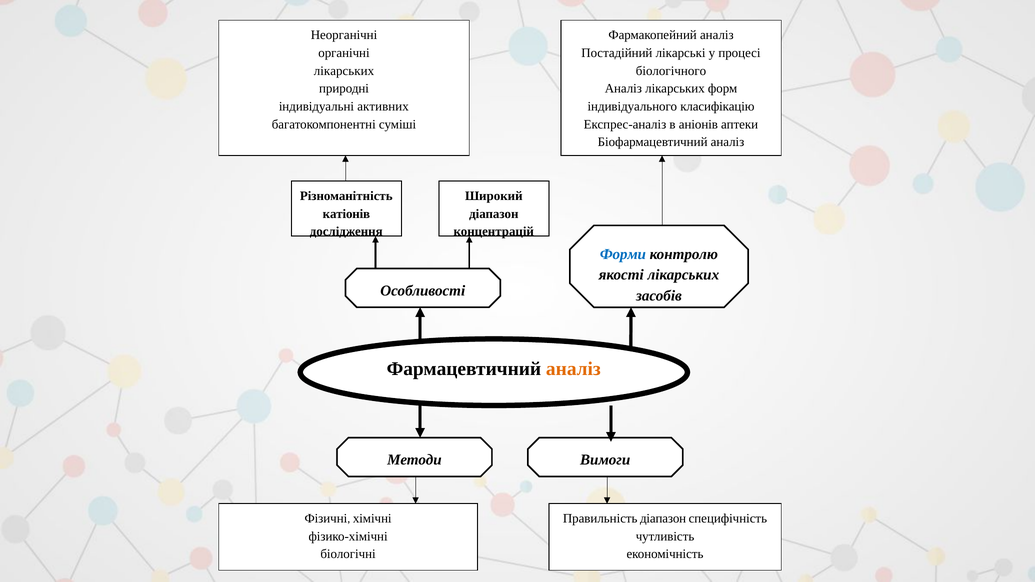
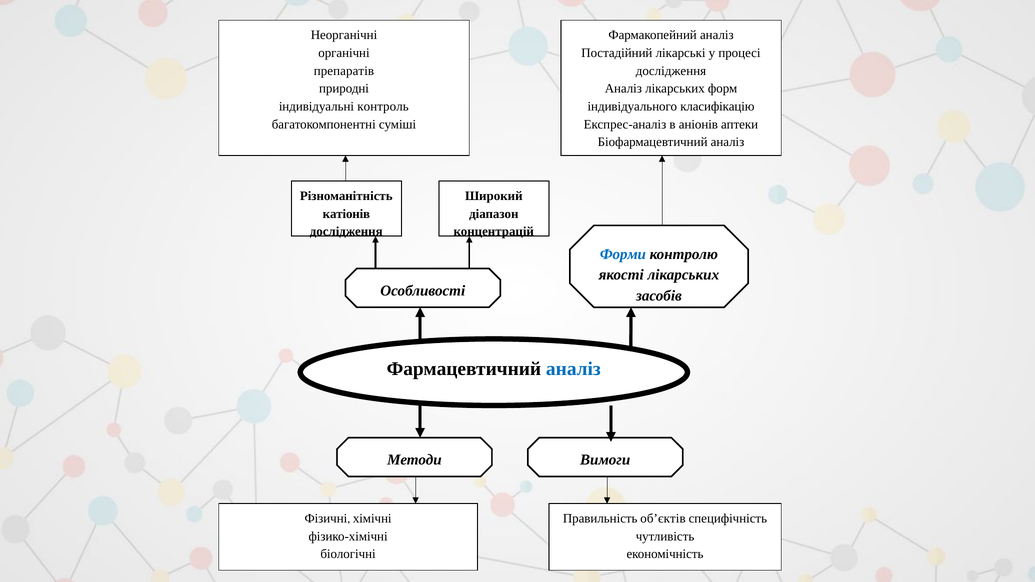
лікарських: лікарських -> препаратів (344, 71)
біологічного: біологічного -> дослідження (671, 71)
активних: активних -> контроль (383, 107)
аналіз colour: orange -> blue (573, 369)
Правильність діапазон: діапазон -> обʼєктів (663, 519)
